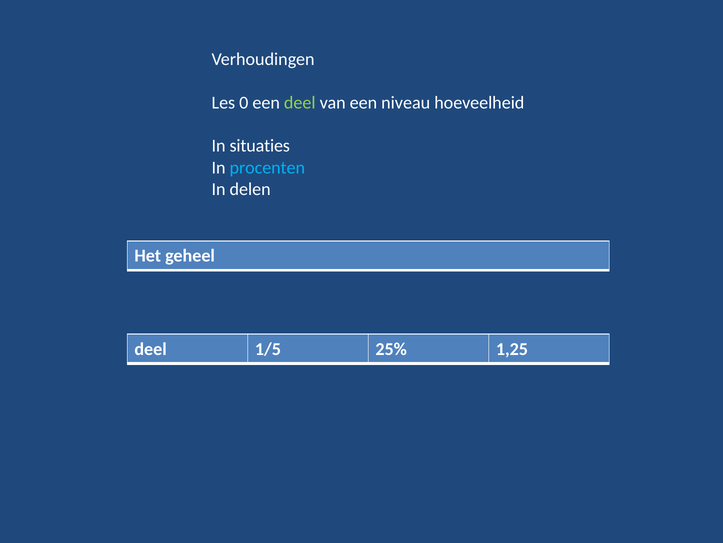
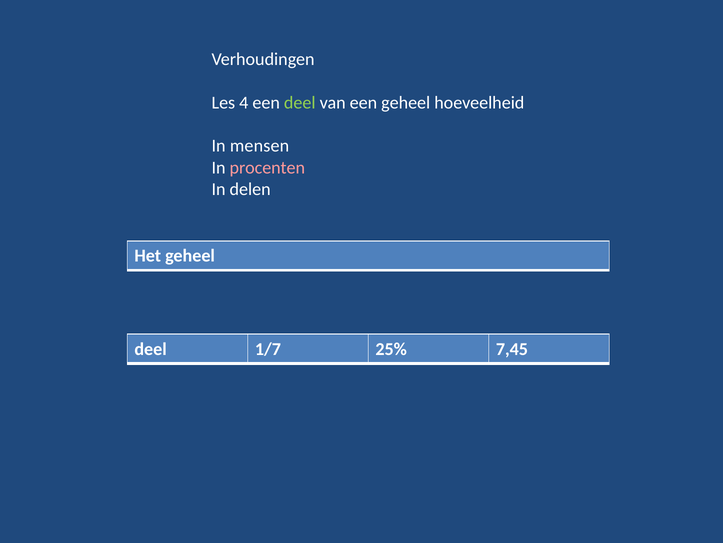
0: 0 -> 4 (244, 102)
een niveau: niveau -> geheel (406, 102)
situaties: situaties -> mensen (260, 146)
procenten colour: light blue -> pink (267, 167)
1/5: 1/5 -> 1/7 (268, 349)
1,25: 1,25 -> 7,45 (512, 349)
